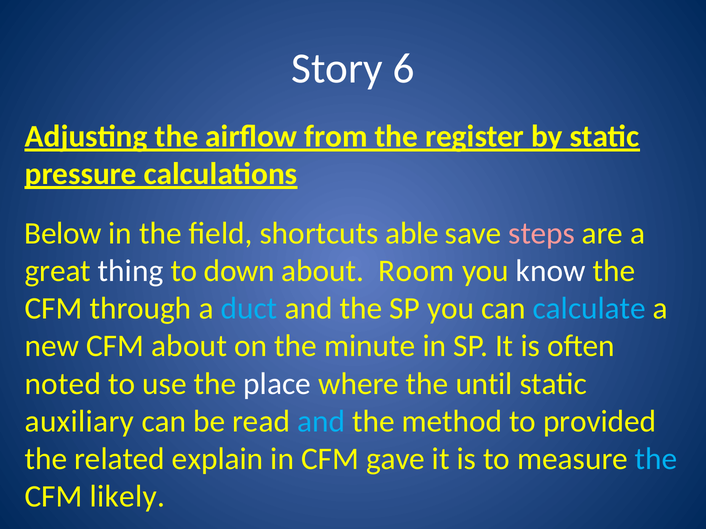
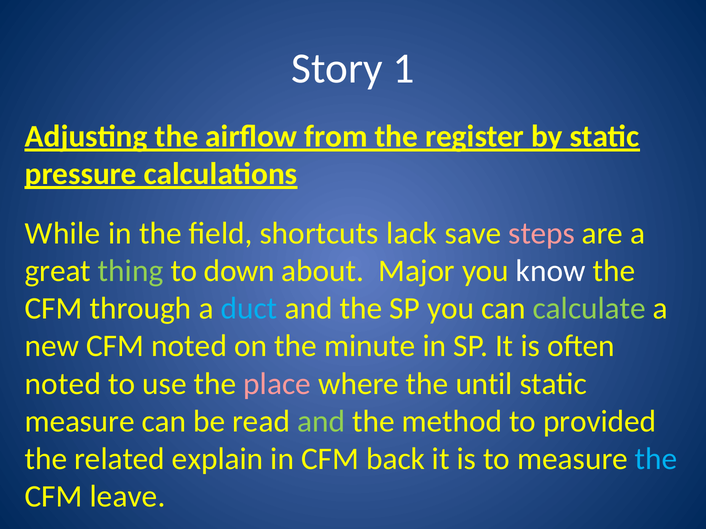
6: 6 -> 1 (403, 68)
Below: Below -> While (63, 233)
able: able -> lack (412, 233)
thing colour: white -> light green (131, 271)
Room: Room -> Major (417, 271)
calculate colour: light blue -> light green (589, 309)
CFM about: about -> noted (189, 346)
place colour: white -> pink (277, 384)
auxiliary: auxiliary -> measure (80, 422)
and colour: light blue -> light green (321, 422)
gave: gave -> back (396, 459)
likely: likely -> leave (128, 497)
